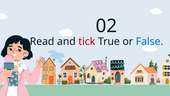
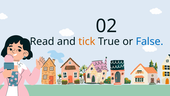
tick colour: red -> orange (87, 41)
